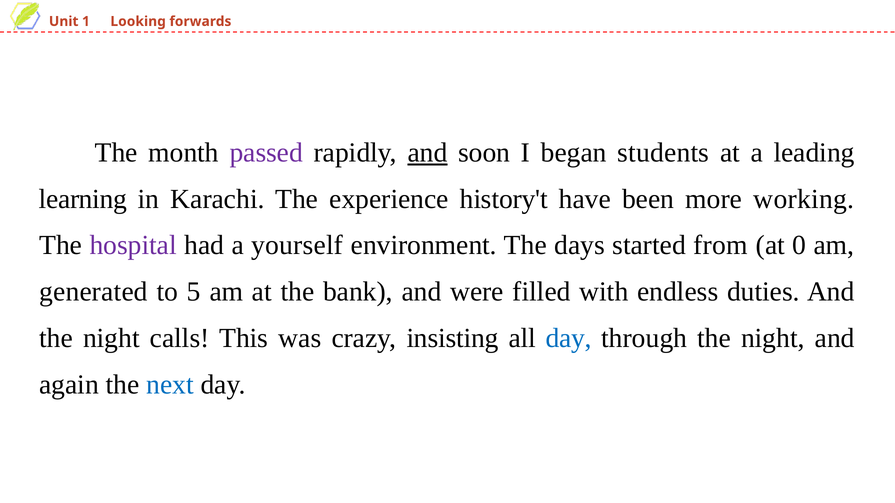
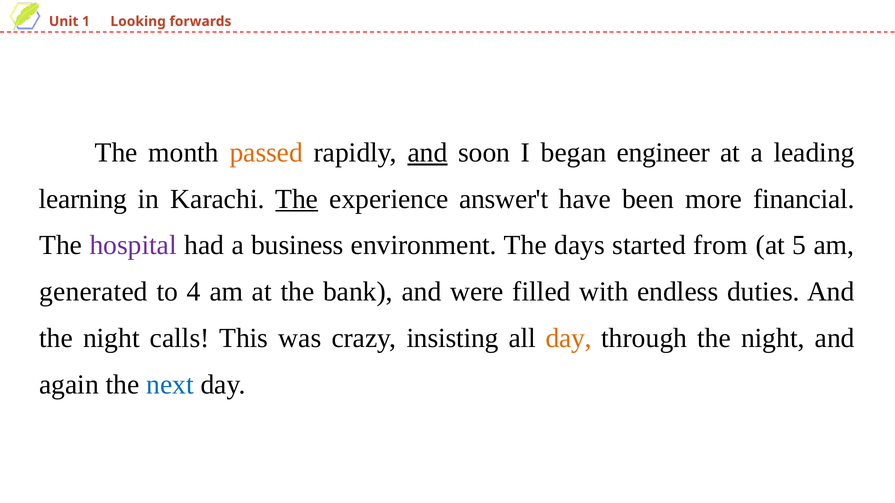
passed colour: purple -> orange (266, 153)
students: students -> engineer (663, 153)
The underline: none -> present (297, 199)
history't: history't -> answer't (504, 199)
working: working -> financial (804, 199)
yourself: yourself -> business (297, 246)
0: 0 -> 5 (799, 246)
5: 5 -> 4 (194, 292)
day colour: blue -> orange (569, 338)
